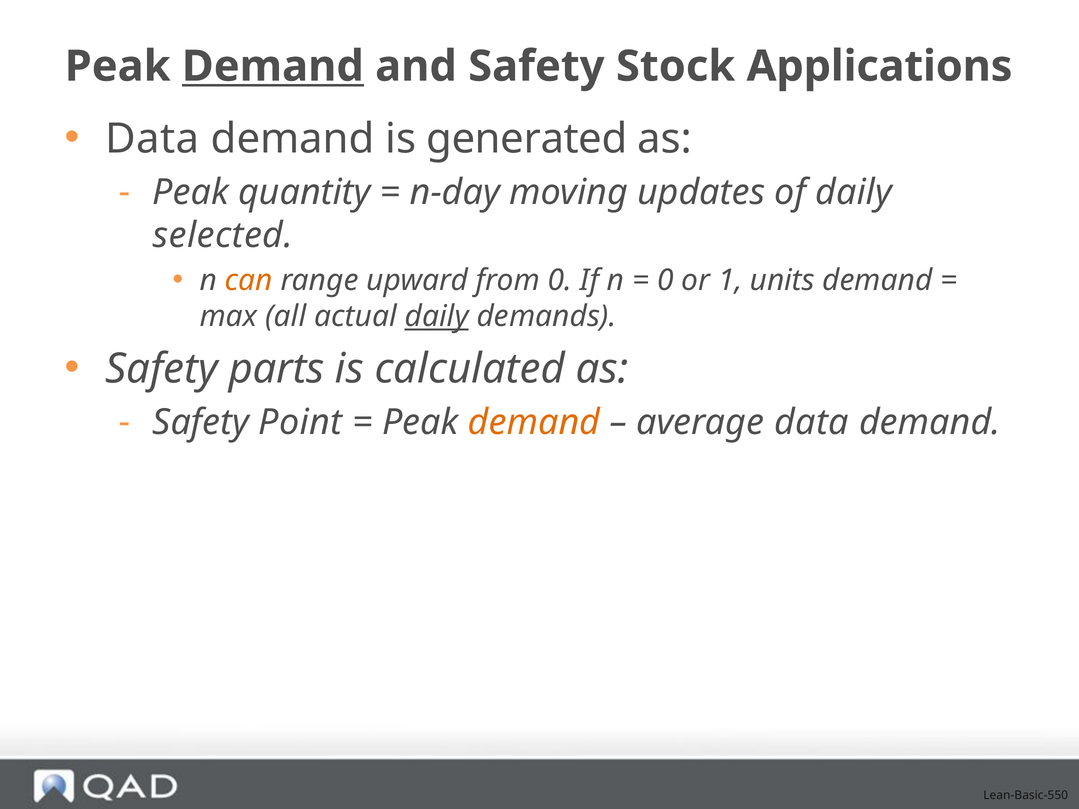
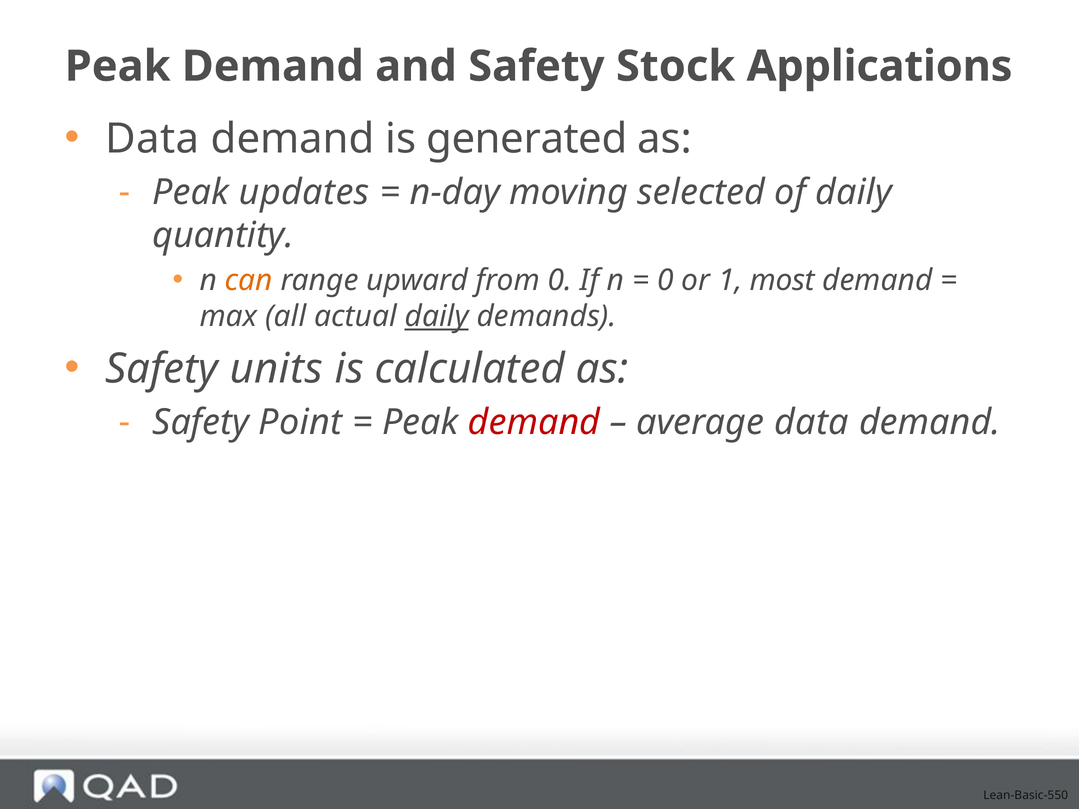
Demand underline: present -> none (273, 66)
quantity: quantity -> updates (304, 192)
updates: updates -> selected (701, 192)
selected: selected -> quantity (223, 235)
units: units -> most (782, 281)
parts: parts -> units (276, 369)
demand colour: orange -> red (534, 423)
